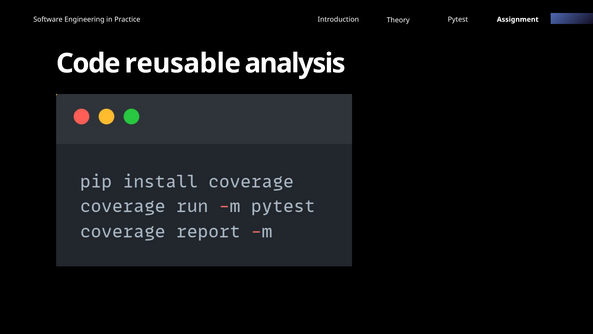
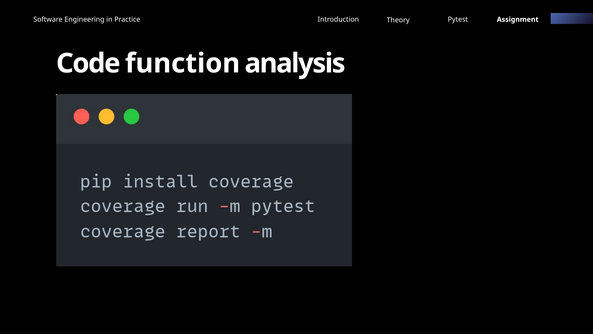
reusable: reusable -> function (183, 63)
